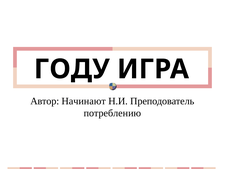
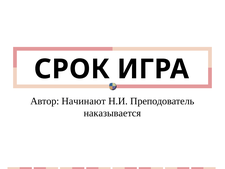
ГОДУ: ГОДУ -> СРОК (72, 69)
потреблению: потреблению -> наказывается (112, 113)
